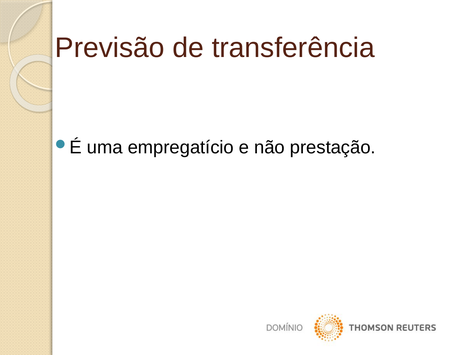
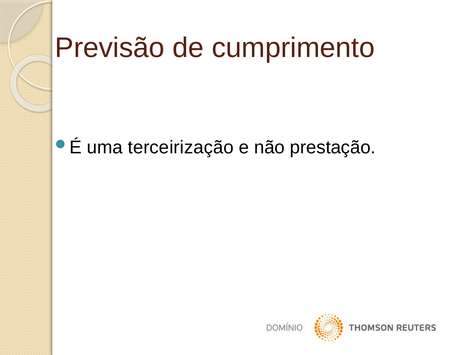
transferência: transferência -> cumprimento (293, 48)
empregatício: empregatício -> terceirização (181, 147)
